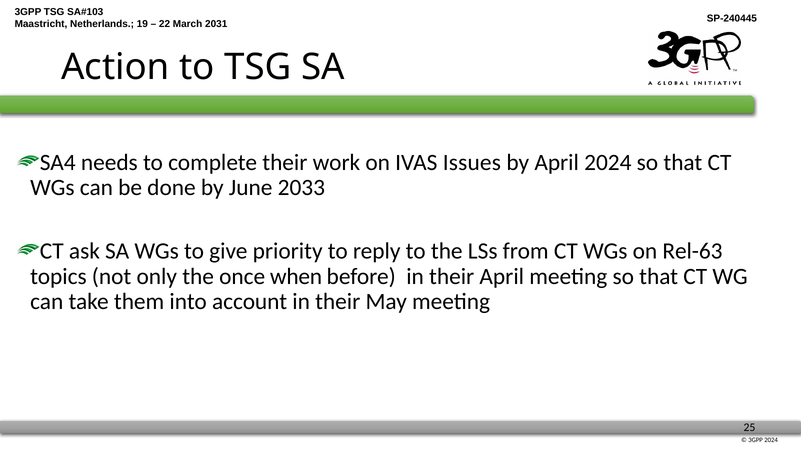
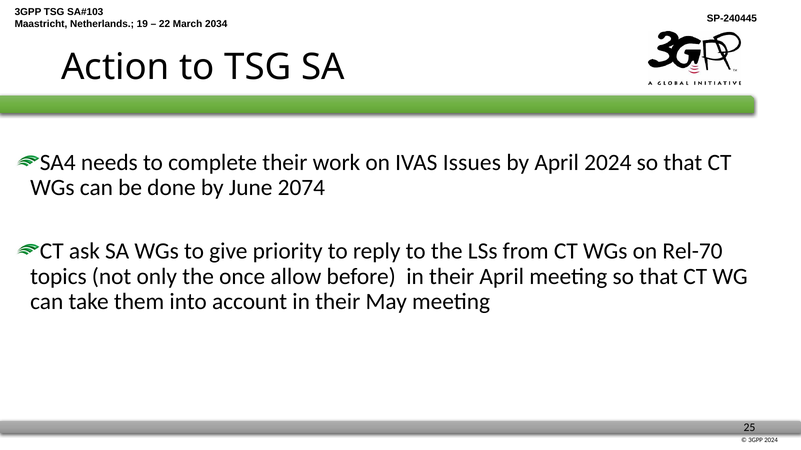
2031: 2031 -> 2034 (216, 24)
2033: 2033 -> 2074 (301, 188)
Rel-63: Rel-63 -> Rel-70 (692, 252)
when: when -> allow (296, 277)
